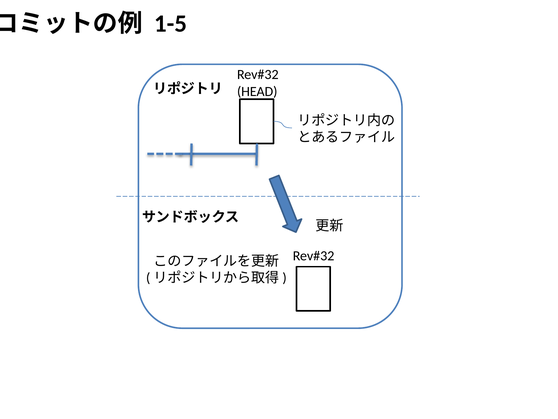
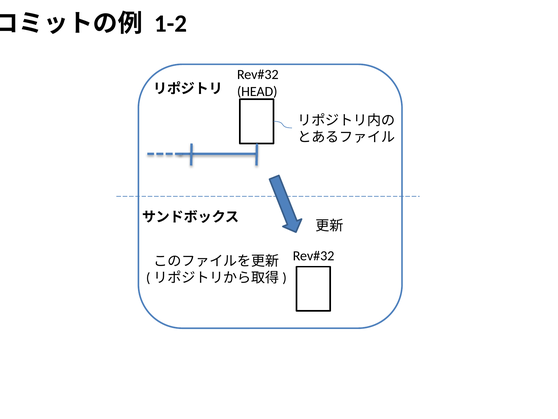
1-5: 1-5 -> 1-2 (171, 24)
